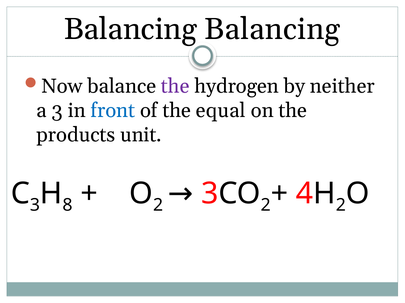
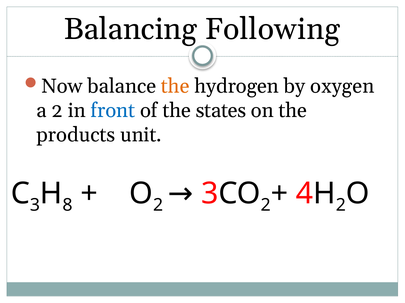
Balancing Balancing: Balancing -> Following (272, 29)
the colour: purple -> orange (175, 86)
neither: neither -> oxygen (342, 86)
a 3: 3 -> 2 (57, 111)
equal: equal -> states (221, 111)
